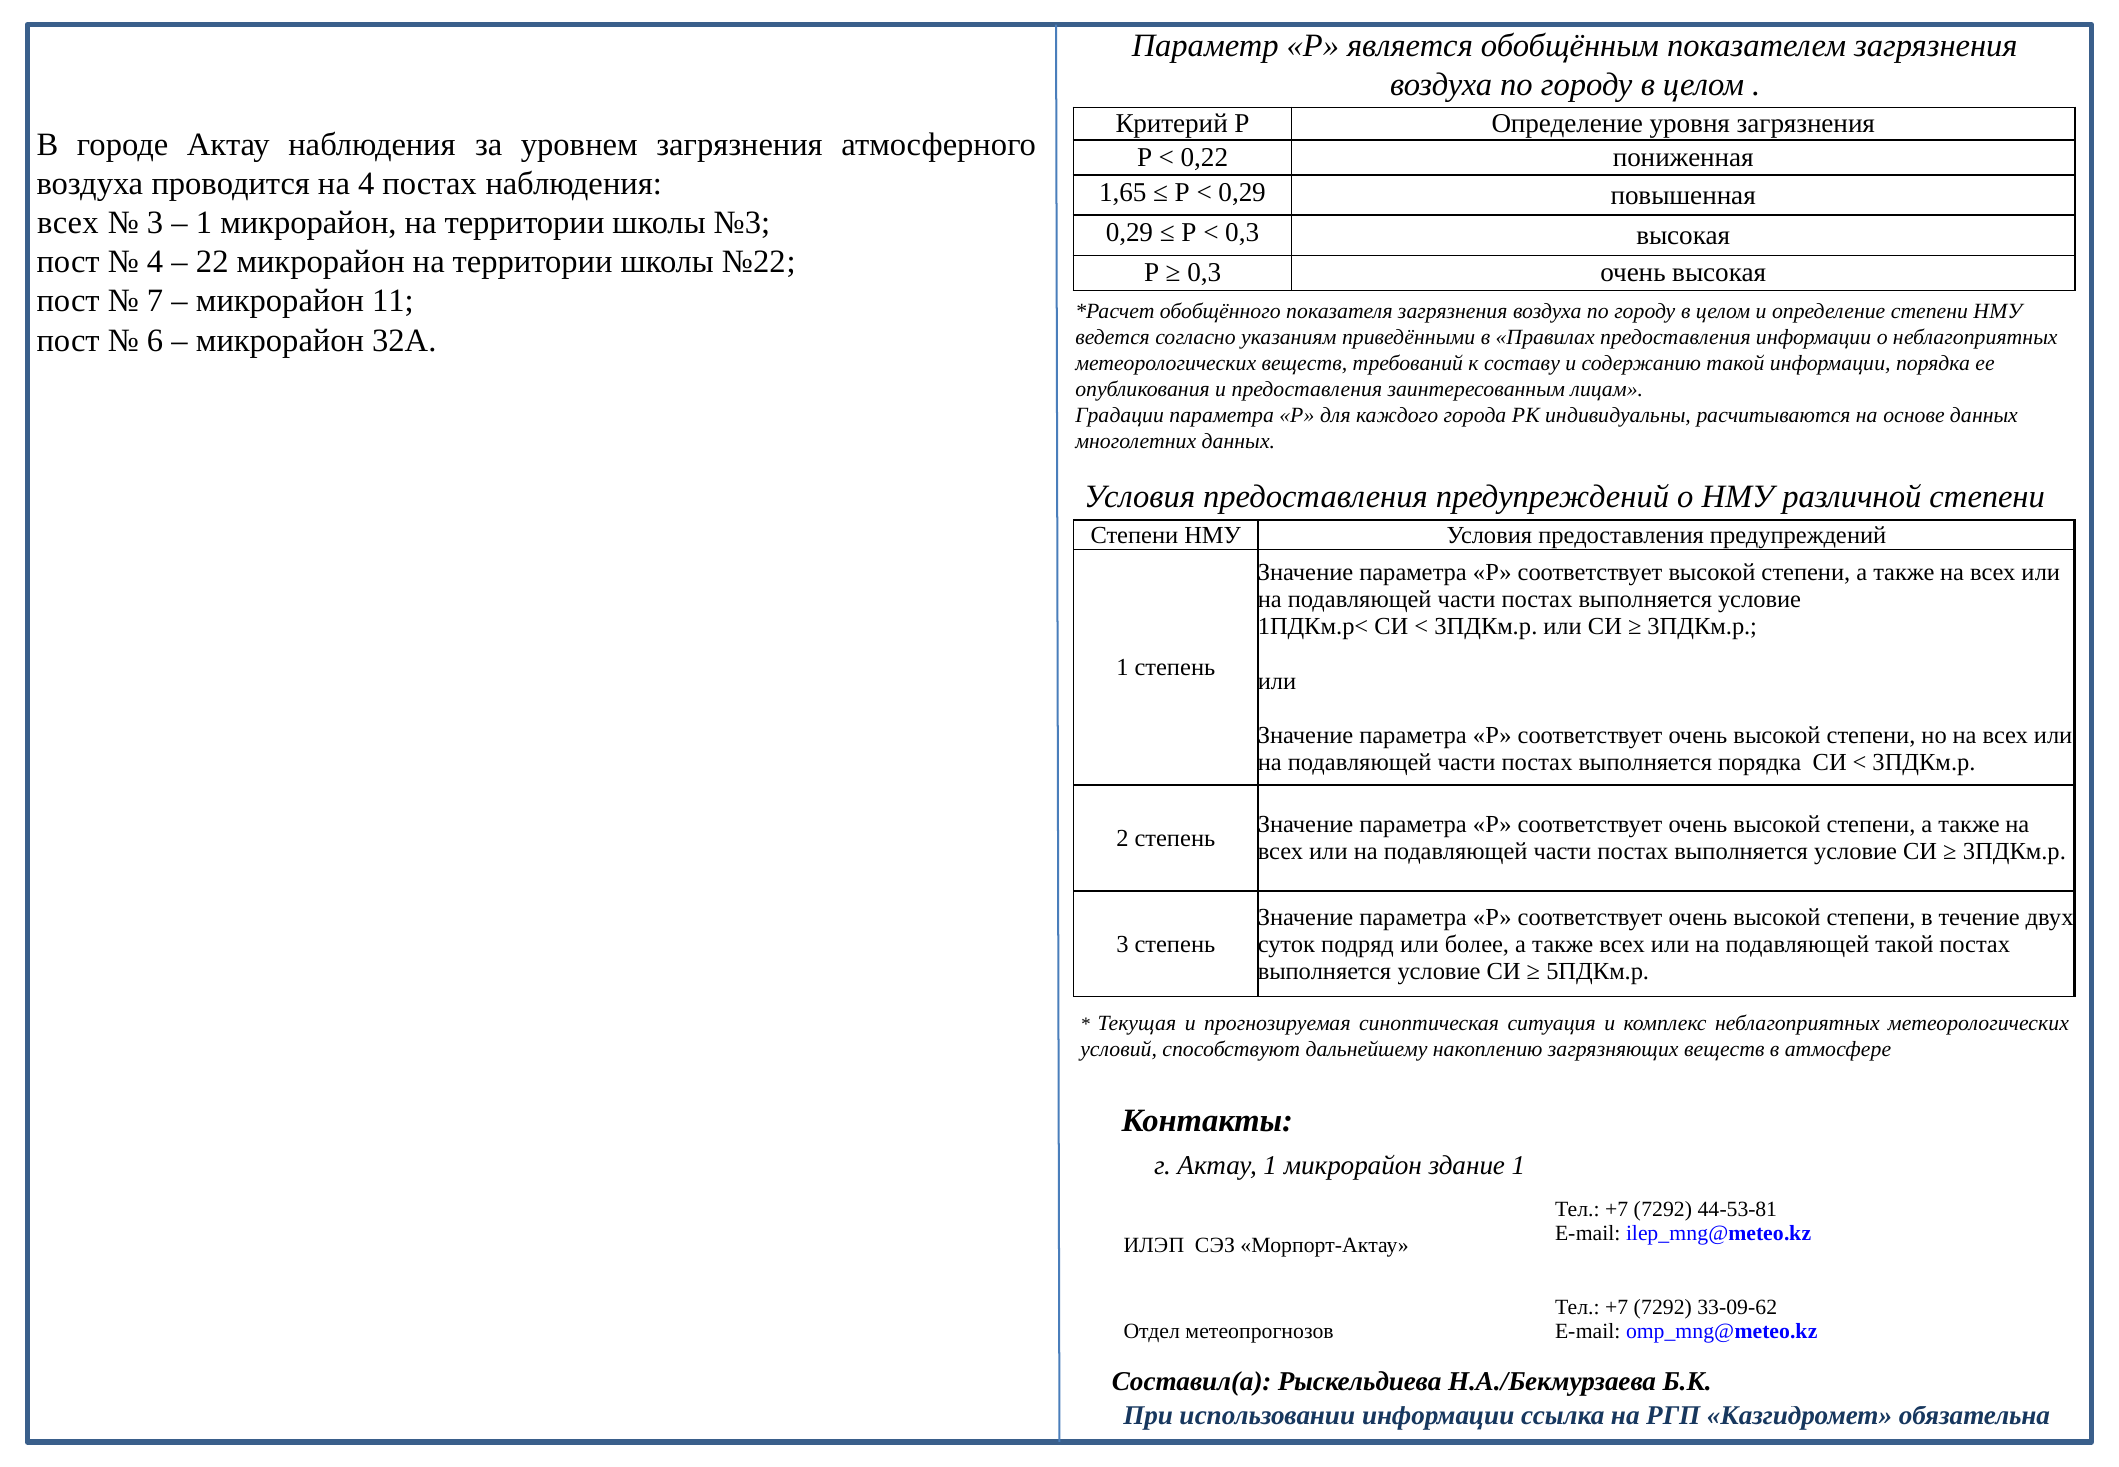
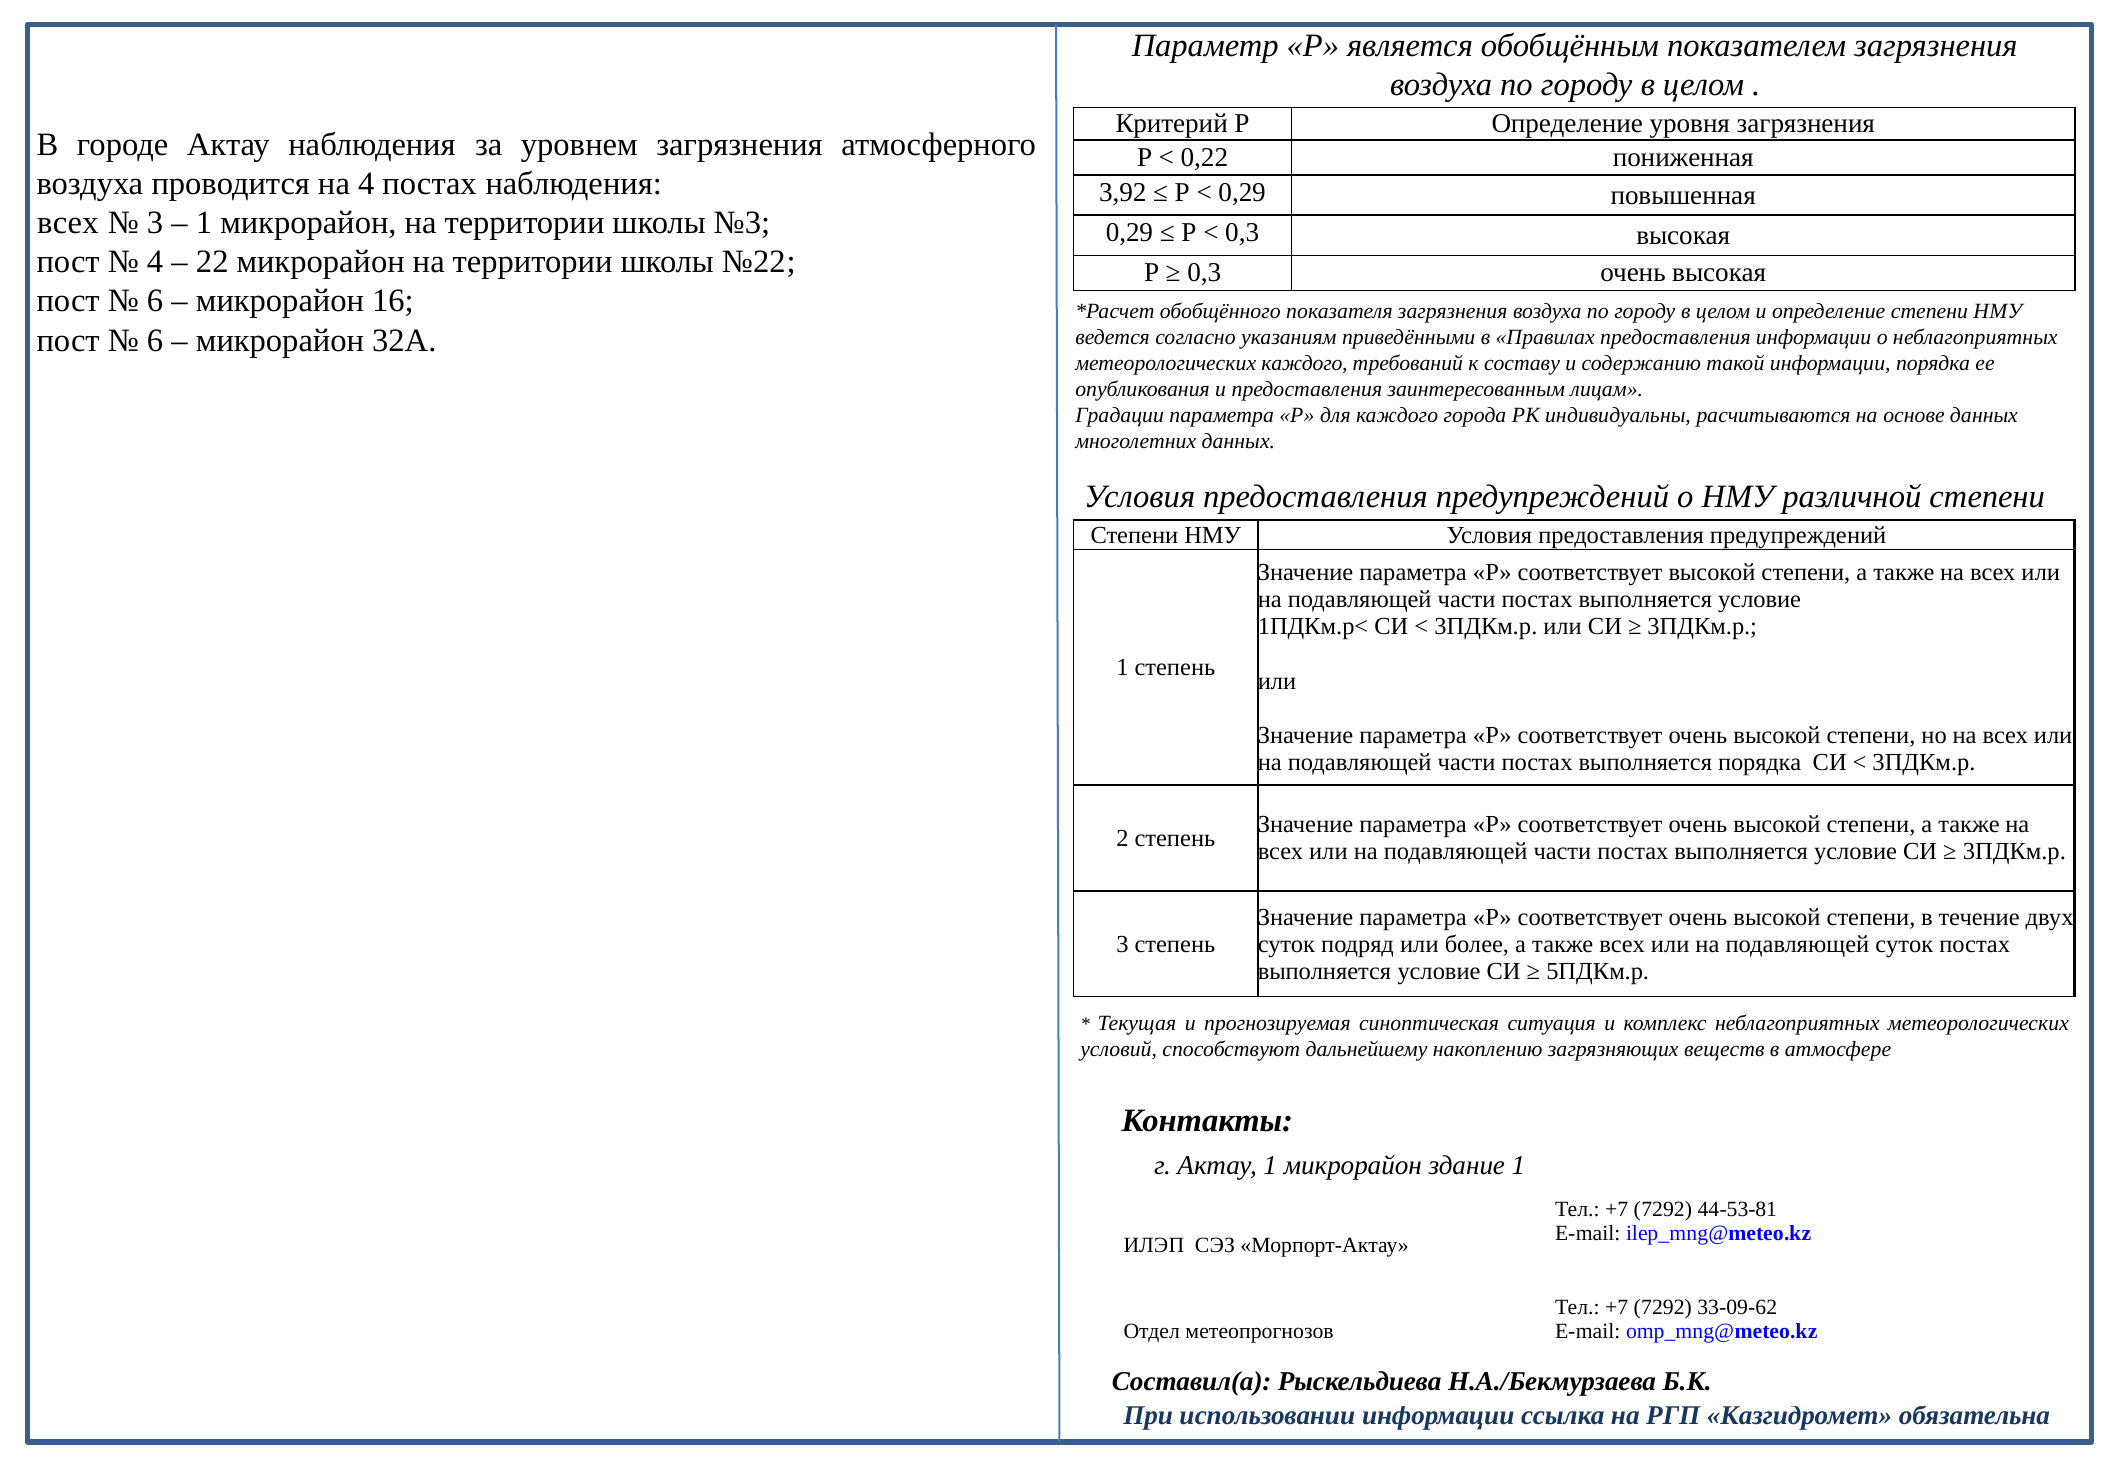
1,65: 1,65 -> 3,92 (1123, 192)
7: 7 -> 6 (155, 301)
11: 11 -> 16 (393, 301)
метеорологических веществ: веществ -> каждого (1305, 363)
подавляющей такой: такой -> суток (1904, 944)
